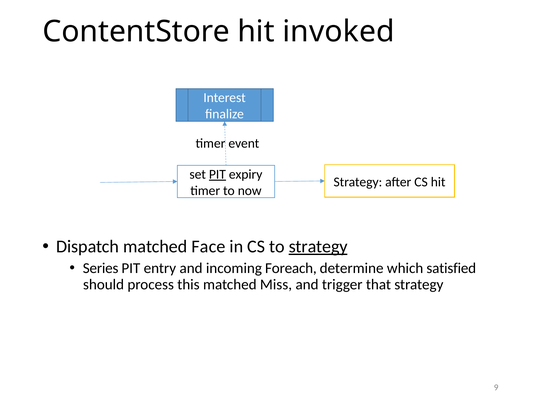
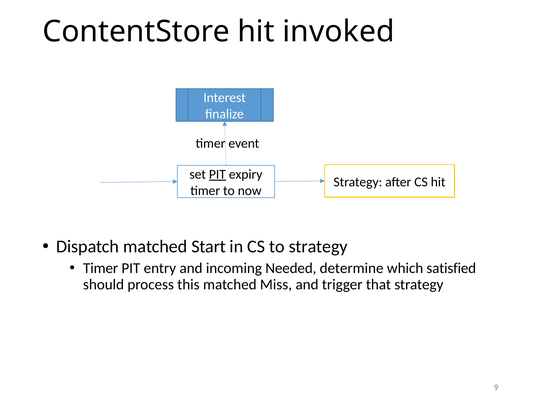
Face: Face -> Start (209, 246)
strategy underline: present -> none (318, 246)
Series: Series -> Timer (101, 268)
Foreach: Foreach -> Needed (291, 268)
